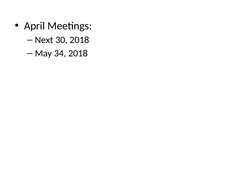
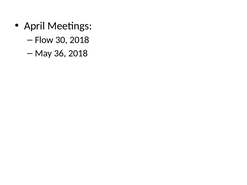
Next: Next -> Flow (44, 40)
34: 34 -> 36 (60, 53)
